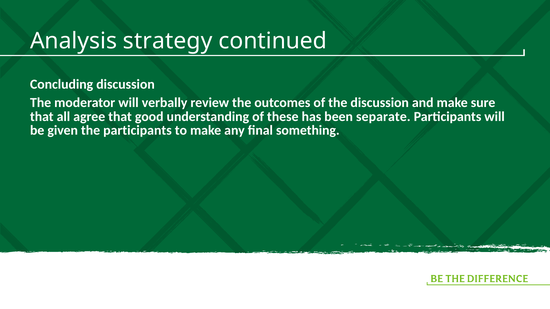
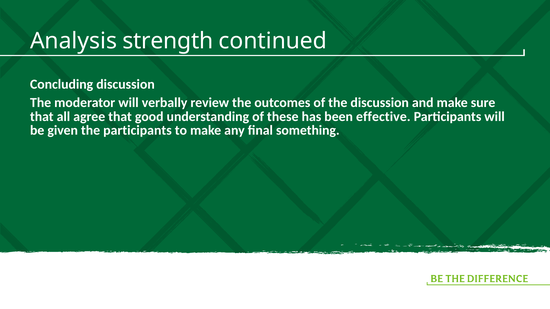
strategy: strategy -> strength (168, 41)
separate: separate -> effective (383, 117)
